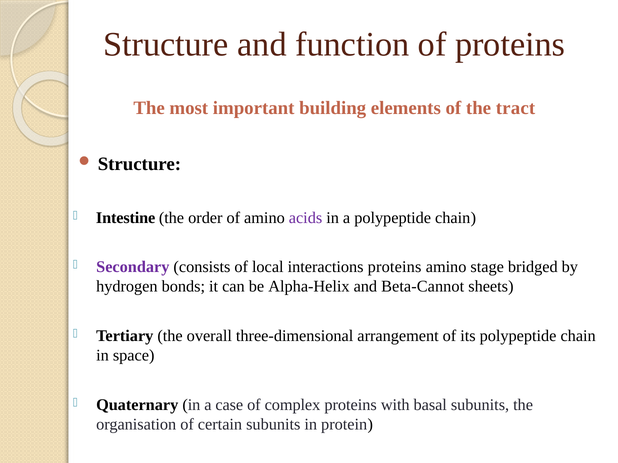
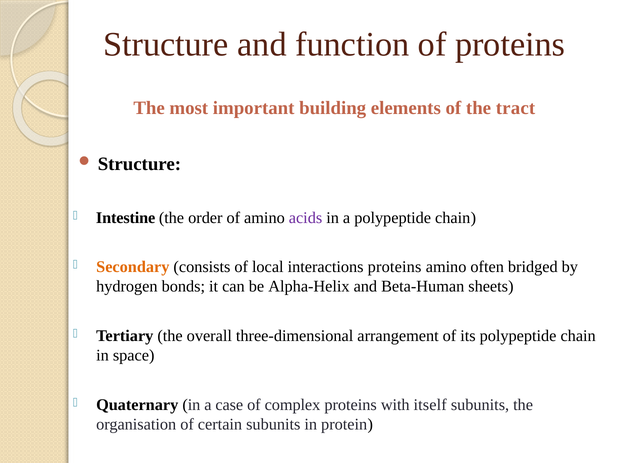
Secondary colour: purple -> orange (133, 267)
stage: stage -> often (487, 267)
Beta-Cannot: Beta-Cannot -> Beta-Human (423, 287)
basal: basal -> itself (430, 405)
